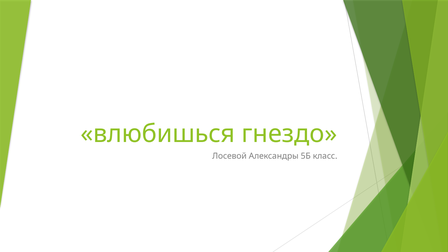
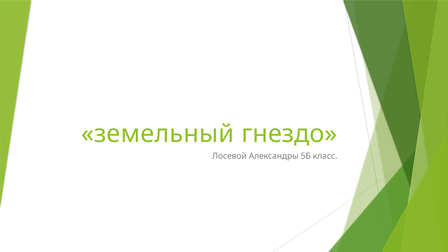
влюбишься: влюбишься -> земельный (158, 134)
